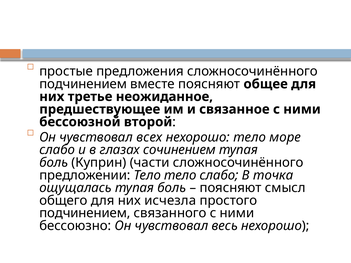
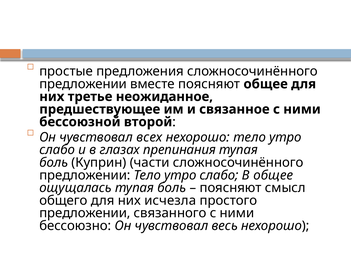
подчинением: подчинением -> предложении (83, 84)
нехорошо тело море: море -> утро (285, 137)
сочинением: сочинением -> препинания (179, 150)
тело: тело -> утро (180, 175)
В точка: точка -> общее (273, 175)
подчинением: подчинением -> предложении (85, 213)
